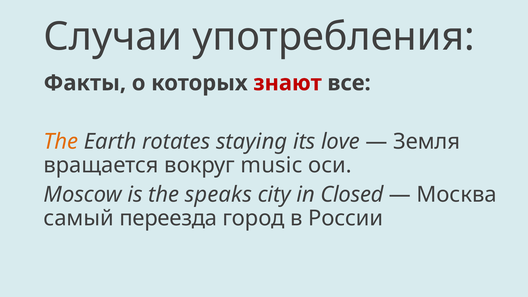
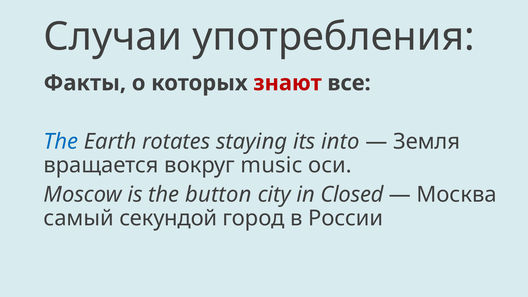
The colour: orange -> blue (61, 141)
love: love -> into (340, 141)
speaks: speaks -> button (218, 194)
переезда: переезда -> секундой (168, 218)
